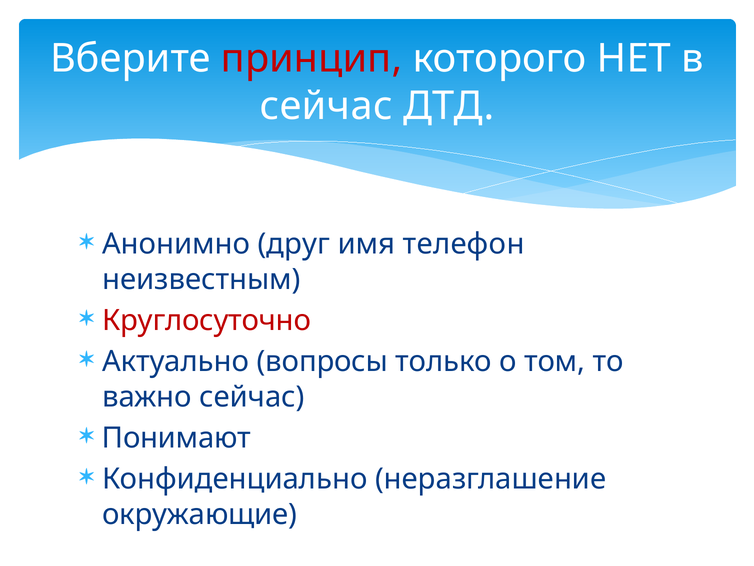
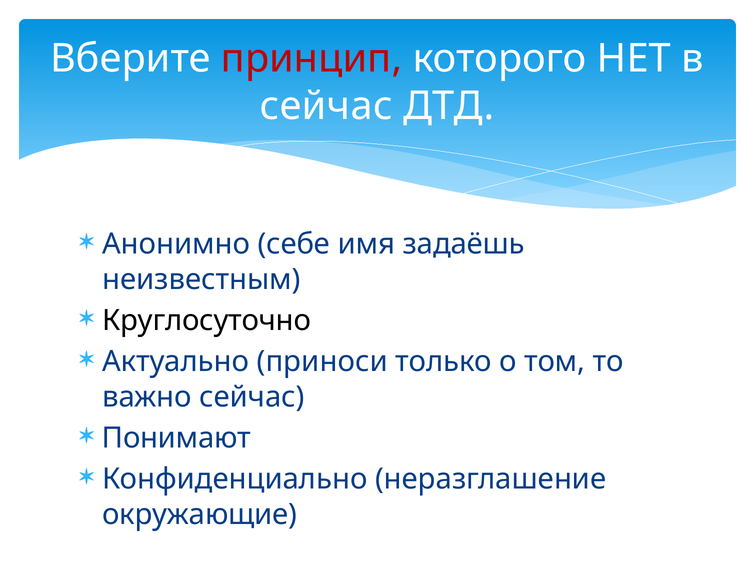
друг: друг -> себе (294, 244)
телефон: телефон -> задаёшь (464, 244)
Круглосуточно colour: red -> black (207, 320)
вопросы: вопросы -> приноси (322, 361)
